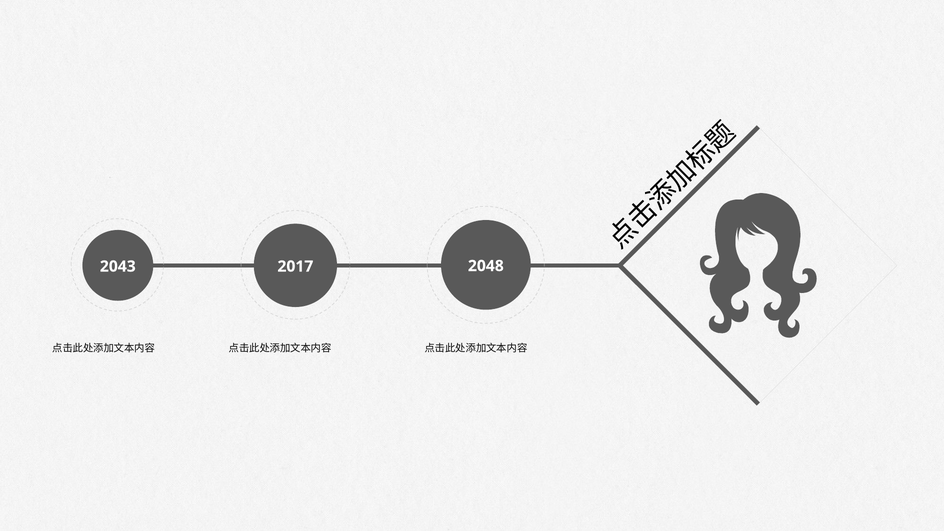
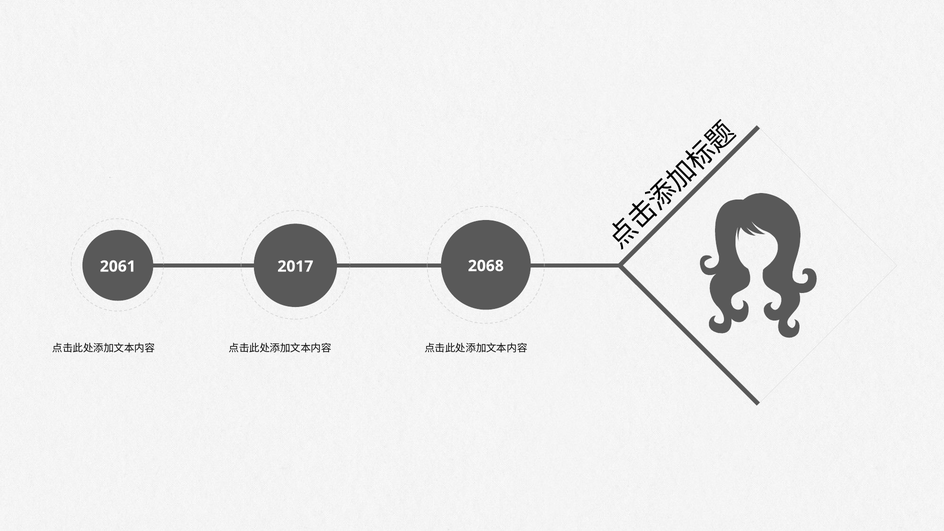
2043: 2043 -> 2061 (118, 266)
2048: 2048 -> 2068 (486, 266)
